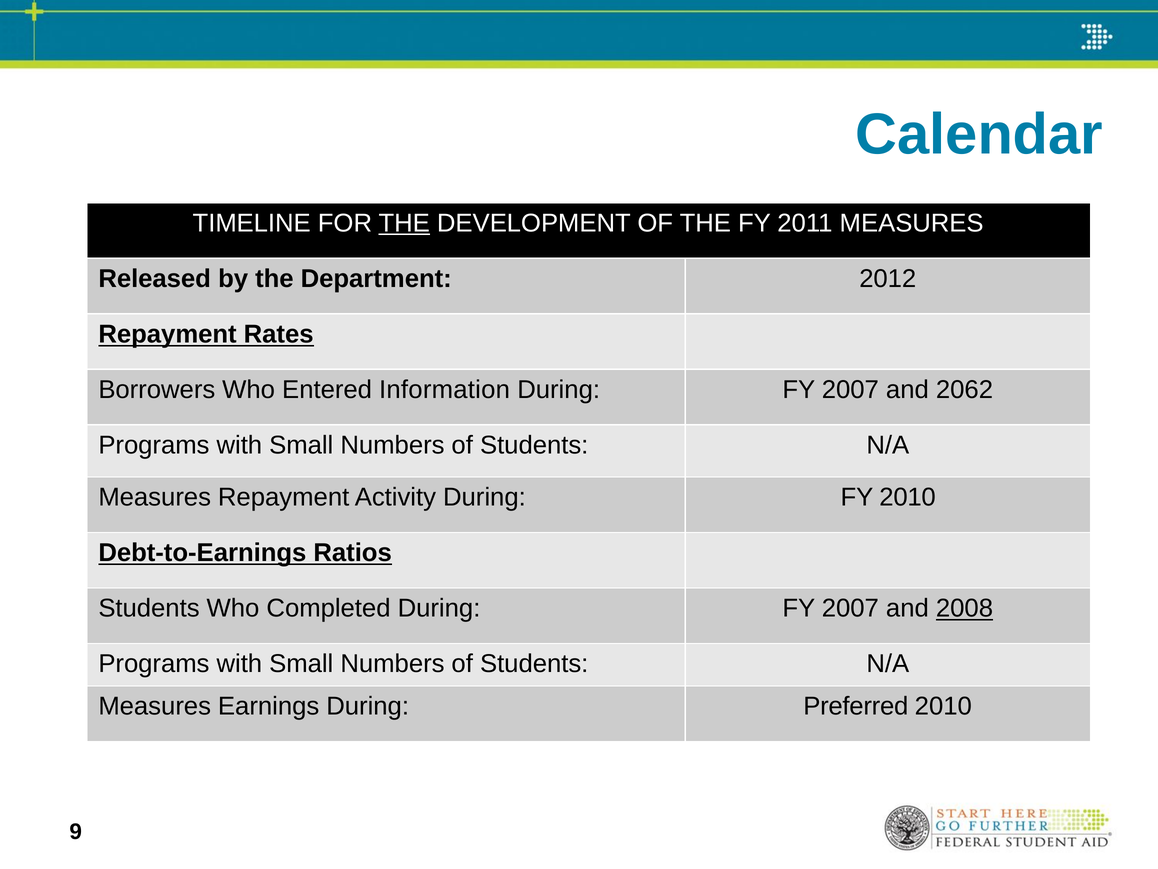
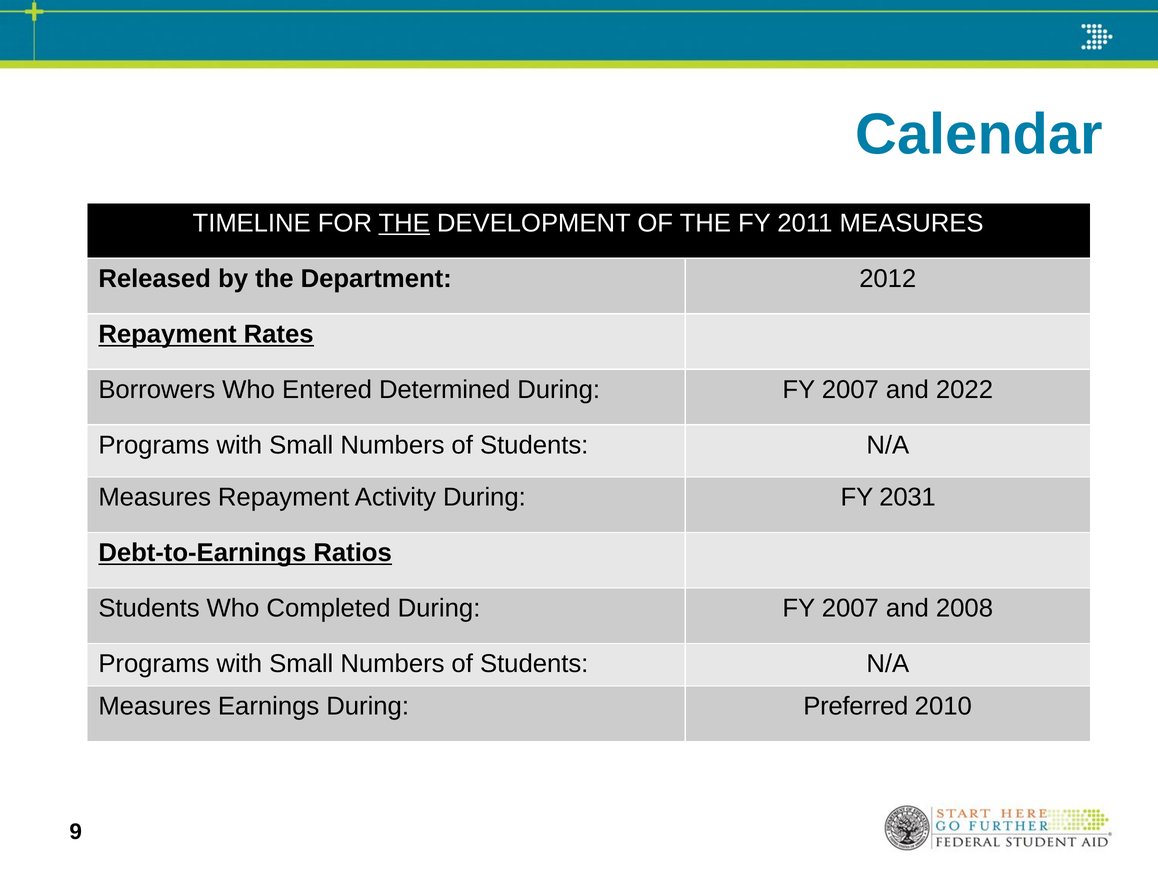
Information: Information -> Determined (445, 390)
2062: 2062 -> 2022 (965, 390)
FY 2010: 2010 -> 2031 (908, 497)
2008 underline: present -> none (965, 608)
